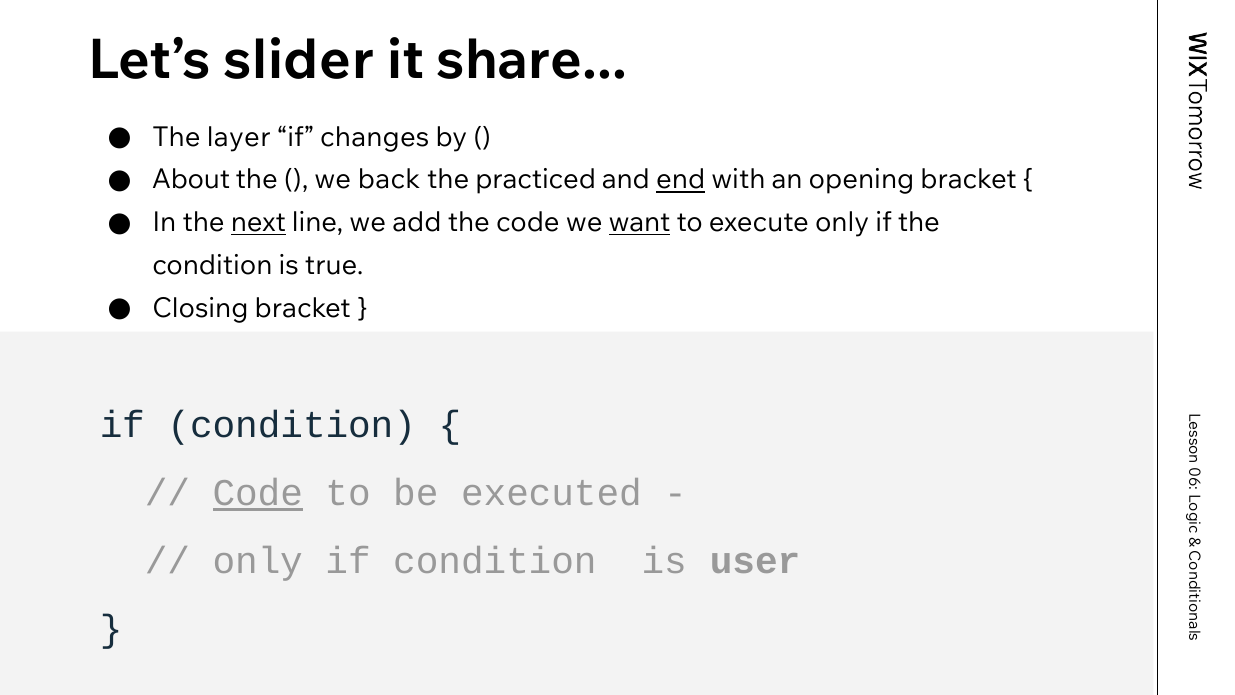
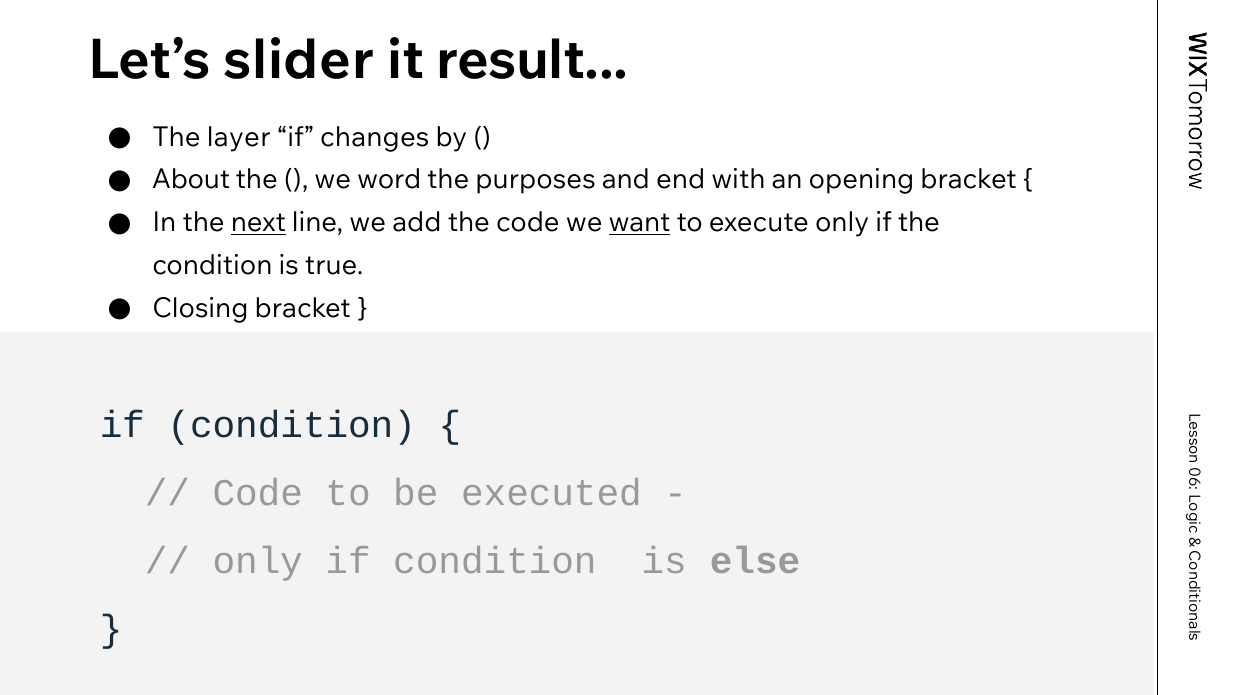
share: share -> result (532, 60)
back: back -> word (389, 180)
practiced: practiced -> purposes (536, 180)
end underline: present -> none (681, 180)
Code underline: present -> none (258, 493)
user: user -> else (755, 561)
